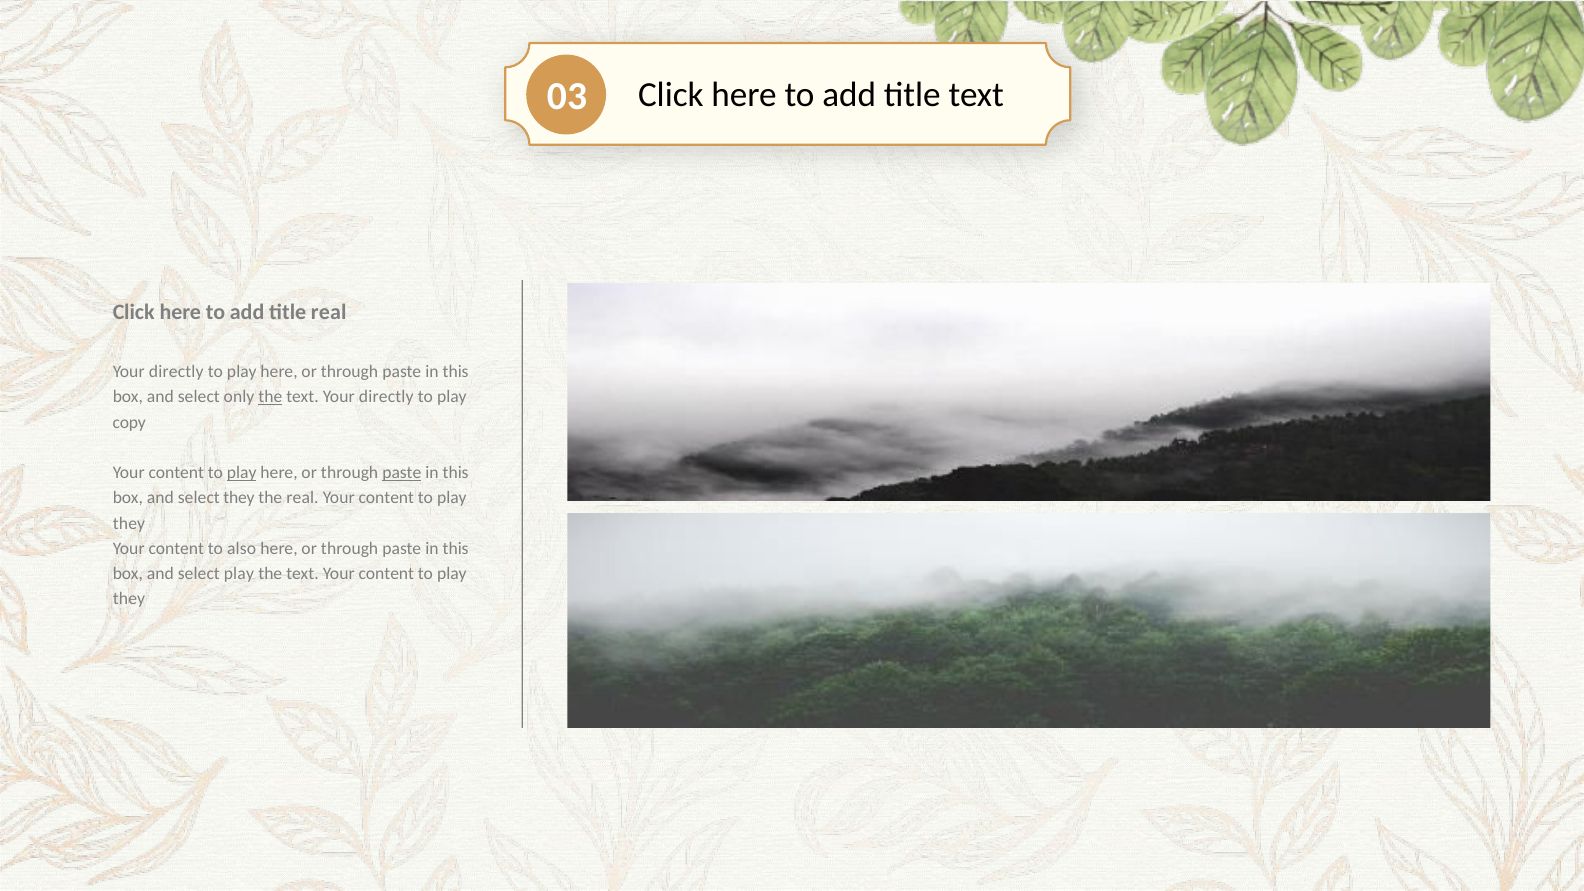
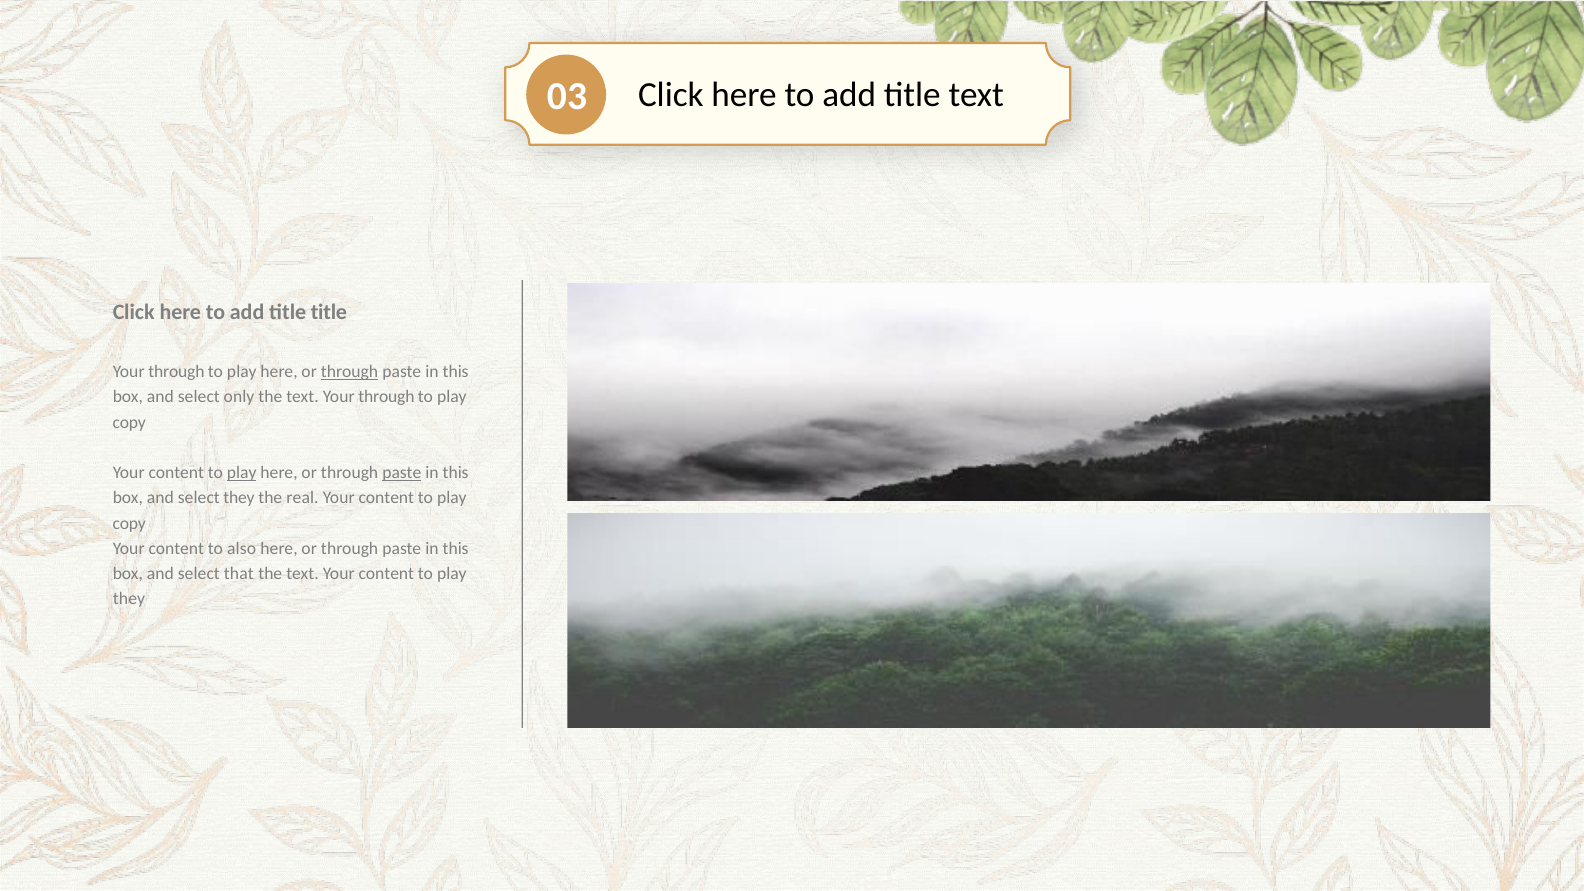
title real: real -> title (329, 312)
directly: directly -> through (176, 372)
through underline: none -> present (350, 372)
the underline: present -> none (270, 397)
text Your directly: directly -> through (386, 397)
they: they -> copy (129, 523)
select play: play -> that (239, 574)
